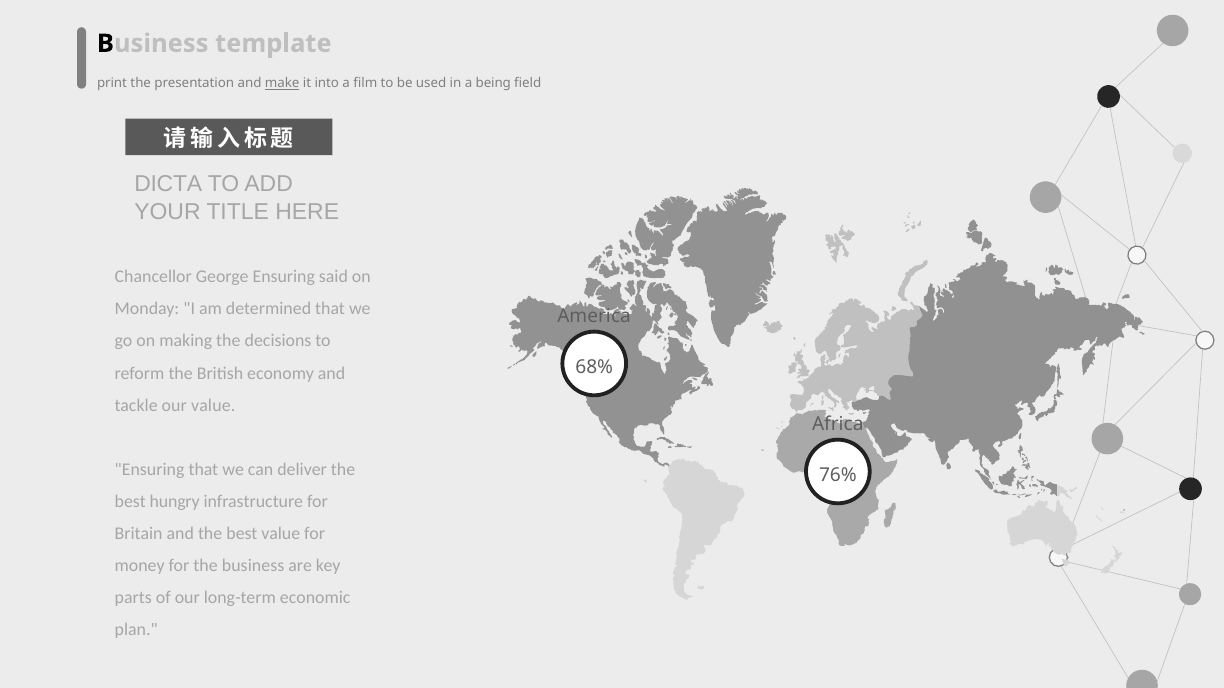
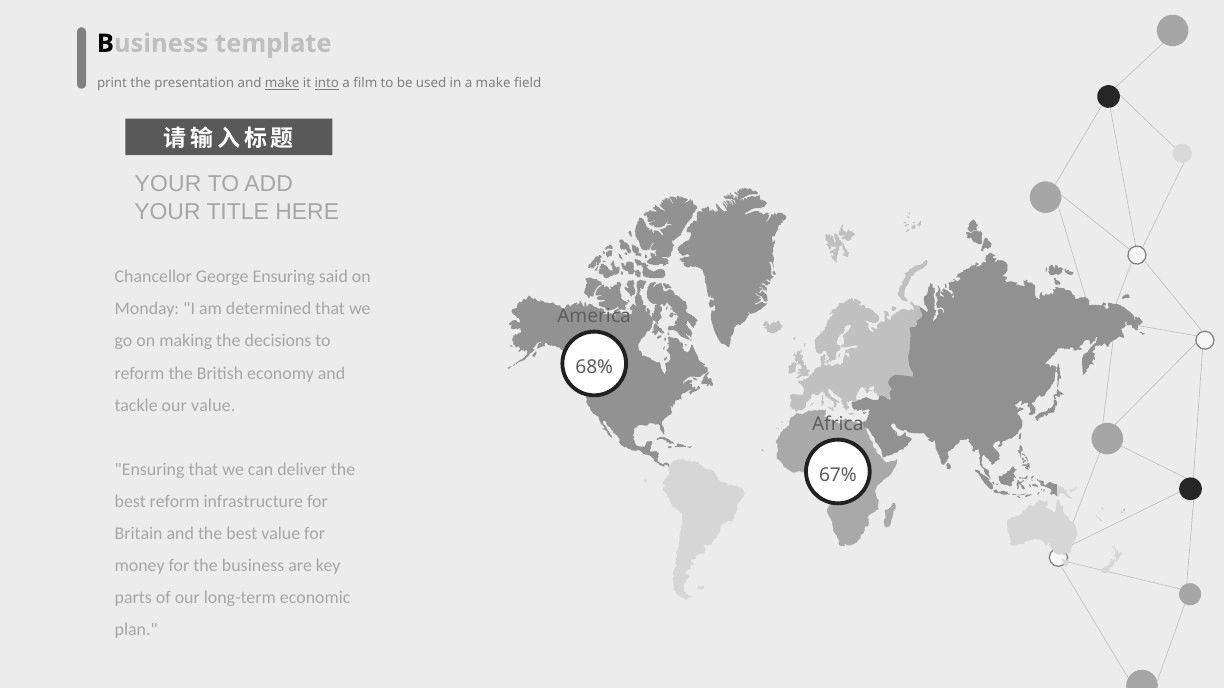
into underline: none -> present (327, 83)
a being: being -> make (493, 83)
DICTA: DICTA -> YOUR (168, 185)
76%: 76% -> 67% (838, 475)
best hungry: hungry -> reform (175, 502)
